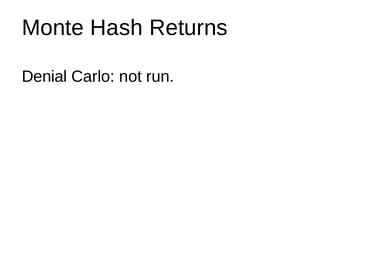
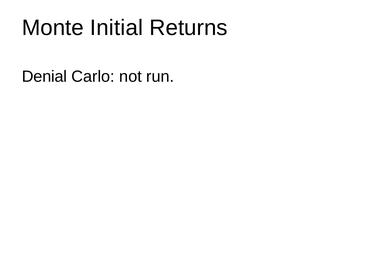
Hash: Hash -> Initial (117, 28)
